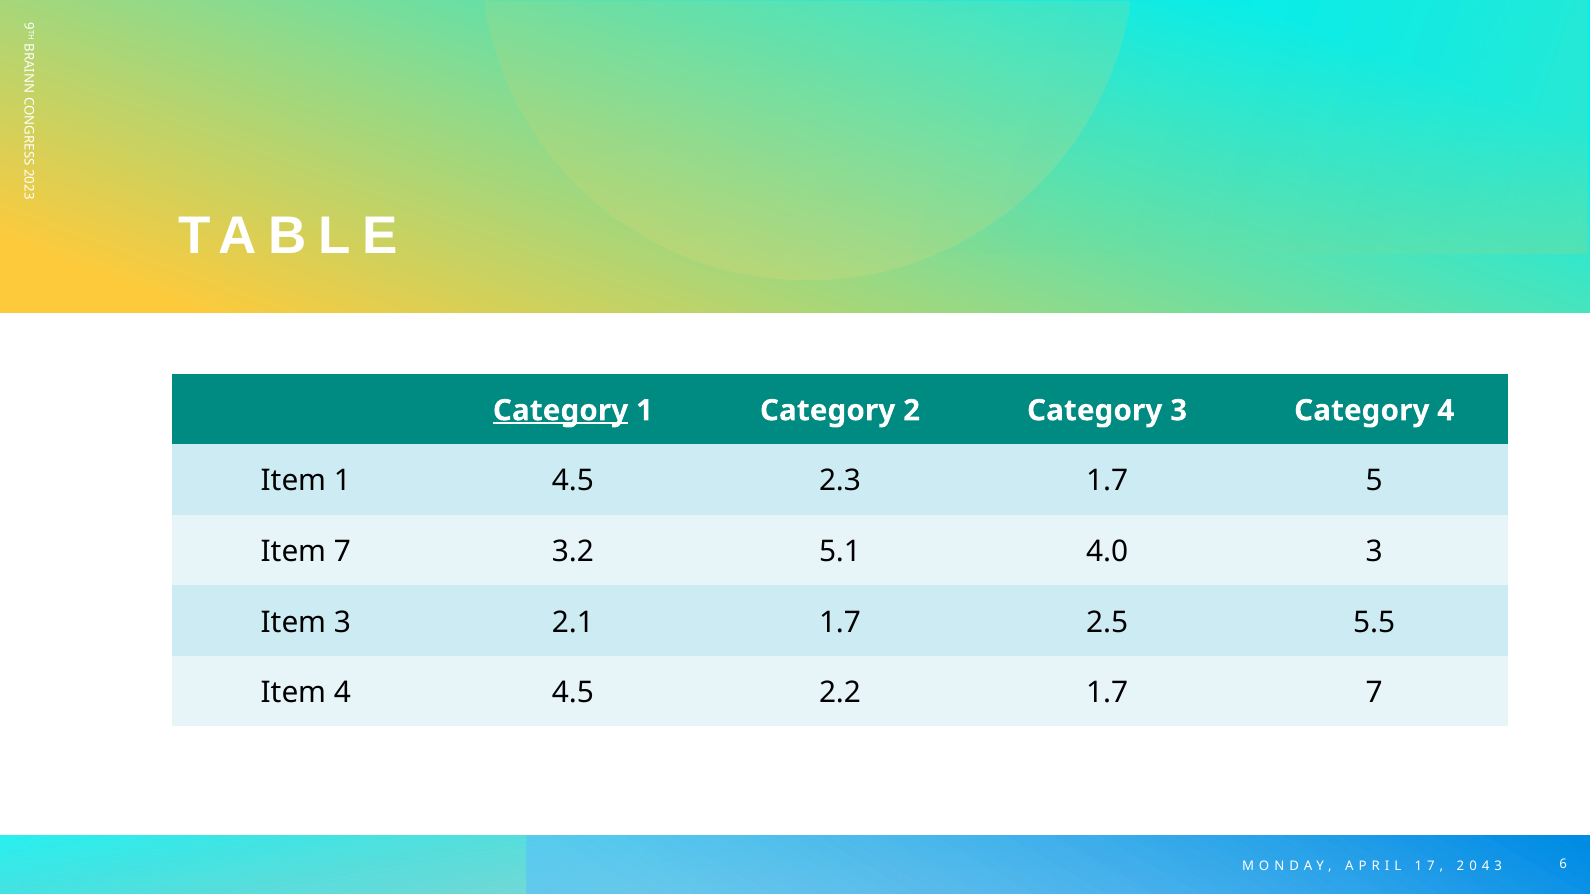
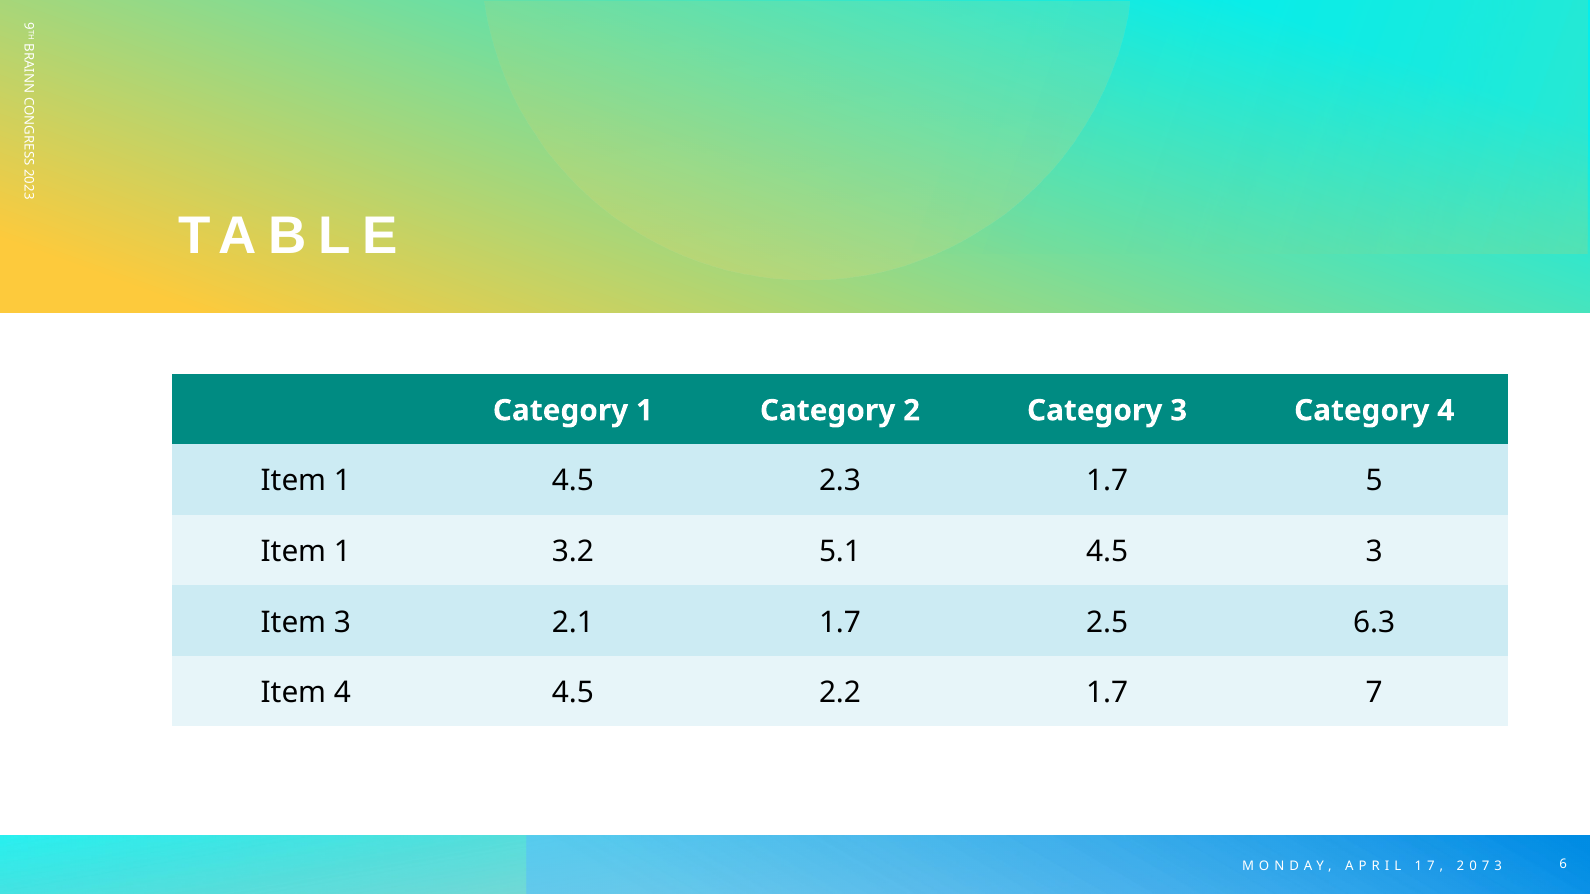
Category underline: present -> none (561, 411)
7: 7 -> 1 (342, 552)
5.1 4.0: 4.0 -> 4.5 (1107, 552)
5.5: 5.5 -> 6.3 (1374, 623)
4: 4 -> 7 (1486, 866)
